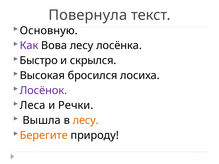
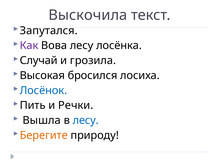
Повернула: Повернула -> Выскочила (88, 15)
Основную: Основную -> Запутался (49, 31)
Быстро: Быстро -> Случай (39, 61)
скрылся: скрылся -> грозила (93, 61)
Лосёнок colour: purple -> blue (43, 91)
Леса: Леса -> Пить (33, 105)
лесу colour: orange -> blue (86, 120)
